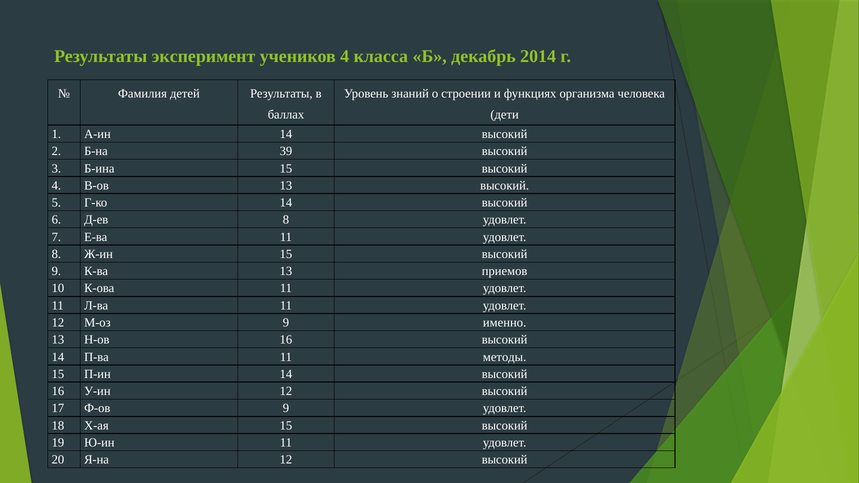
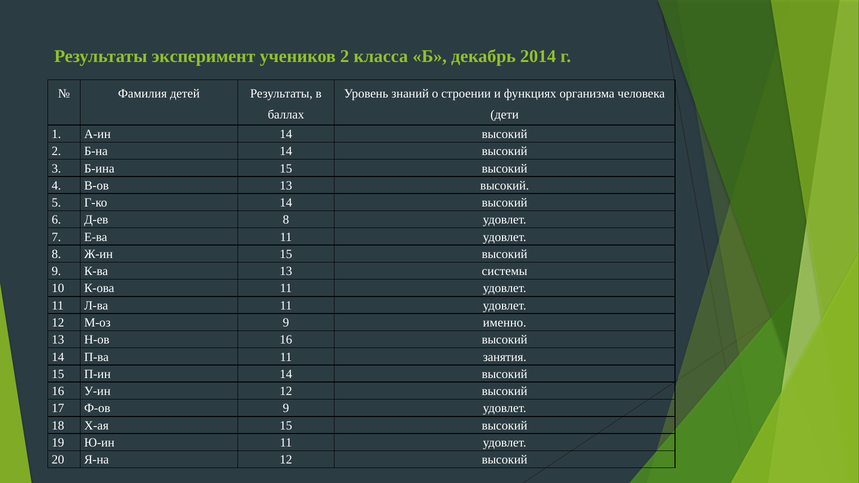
учеников 4: 4 -> 2 (345, 56)
Б-на 39: 39 -> 14 (286, 151)
приемов: приемов -> системы (505, 271)
методы: методы -> занятия (505, 357)
